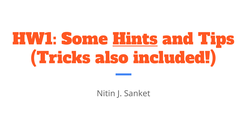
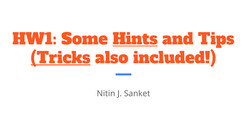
Tricks underline: none -> present (61, 58)
